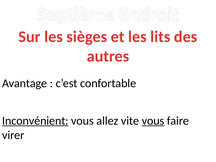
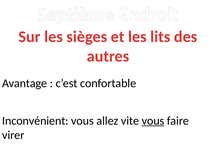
Inconvénient underline: present -> none (35, 121)
